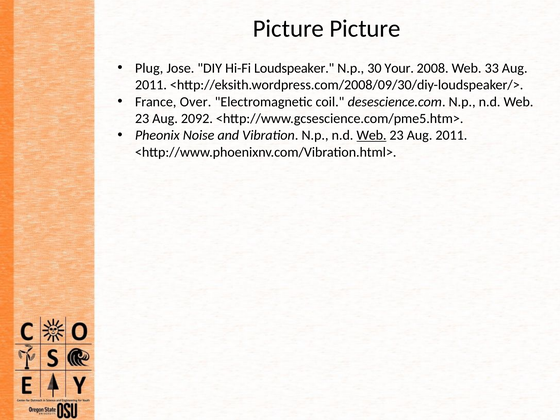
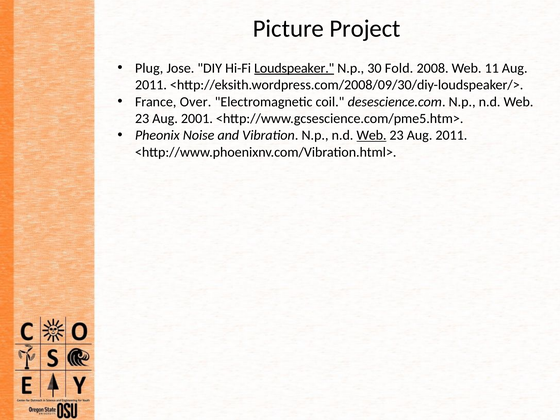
Picture Picture: Picture -> Project (365, 29)
Loudspeaker underline: none -> present (294, 68)
Your: Your -> Fold (399, 68)
33: 33 -> 11 (492, 68)
2092: 2092 -> 2001 (197, 119)
